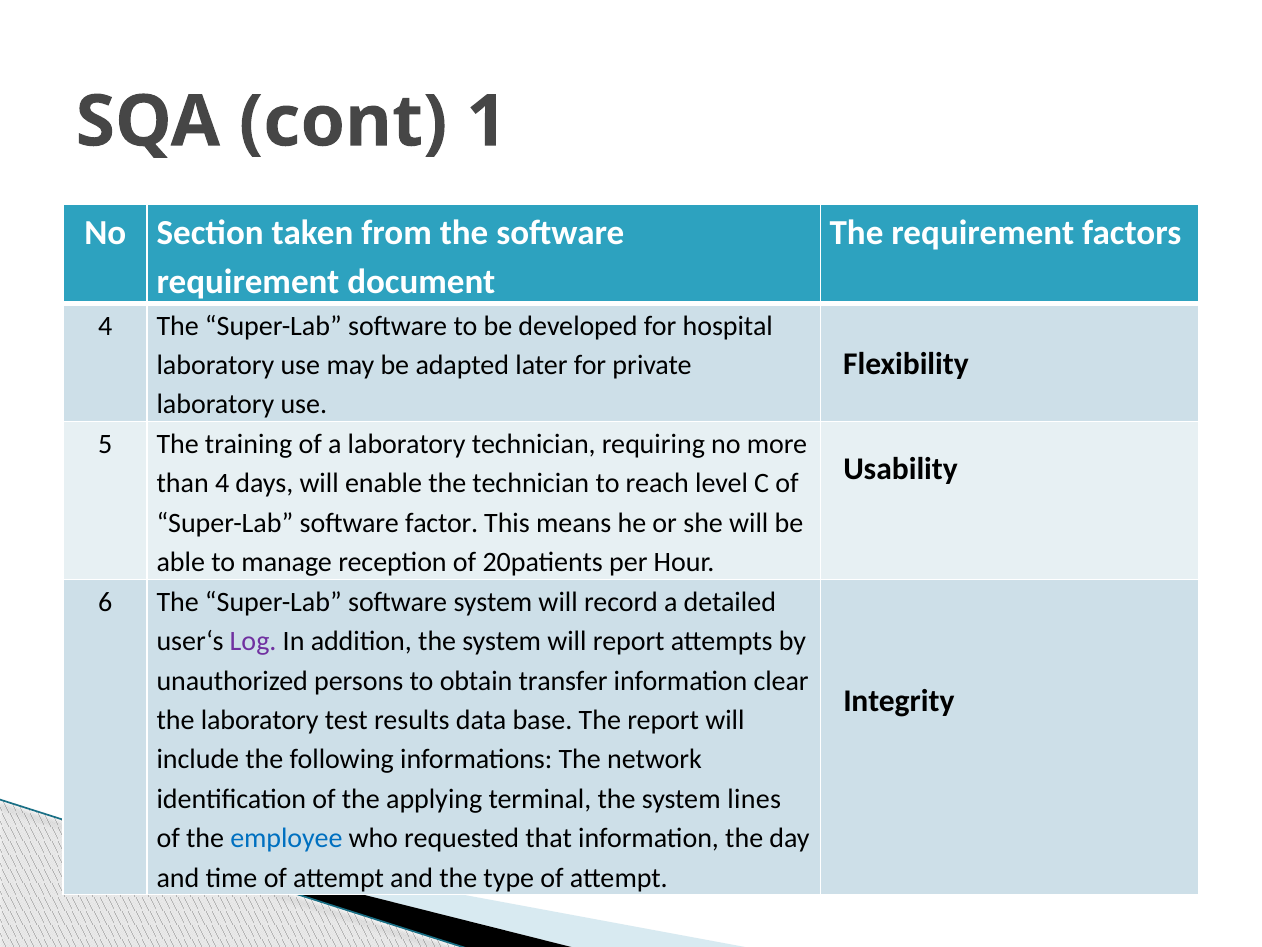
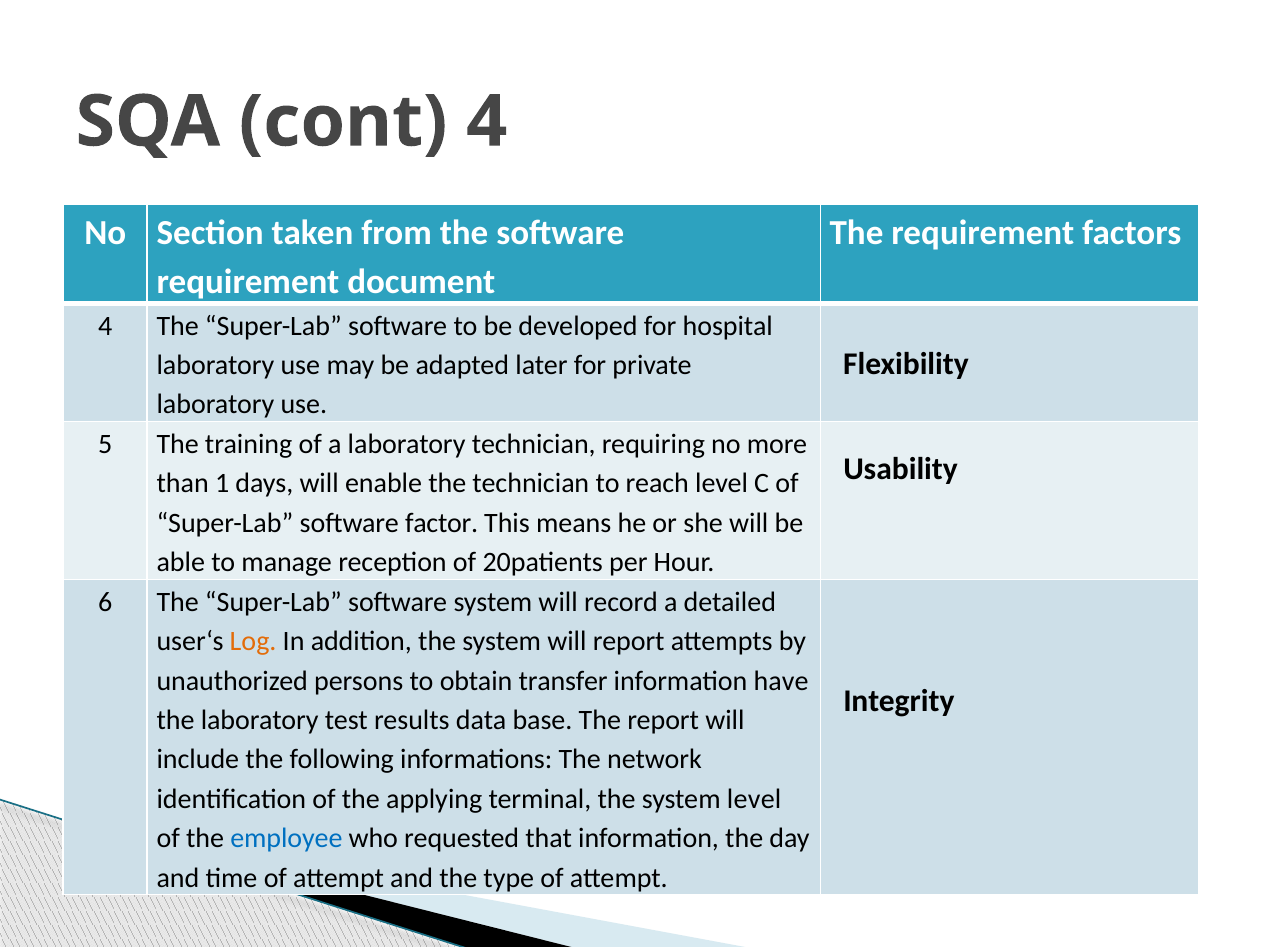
cont 1: 1 -> 4 (487, 122)
than 4: 4 -> 1 (222, 483)
Log colour: purple -> orange (253, 641)
clear: clear -> have (781, 680)
system lines: lines -> level (754, 799)
